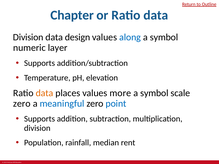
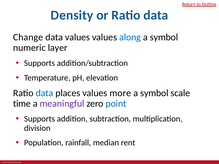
Chapter: Chapter -> Density (72, 15)
Division: Division -> Change (28, 37)
data design: design -> values (77, 37)
data colour: orange -> blue (44, 93)
zero: zero -> time (22, 104)
meaningful colour: blue -> purple (62, 104)
